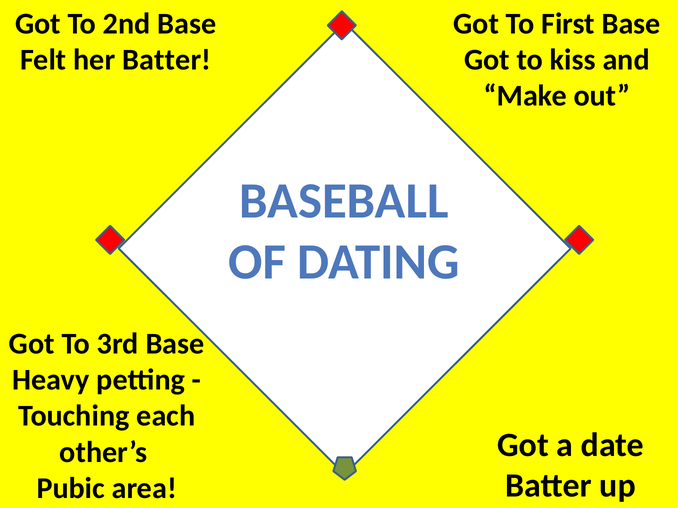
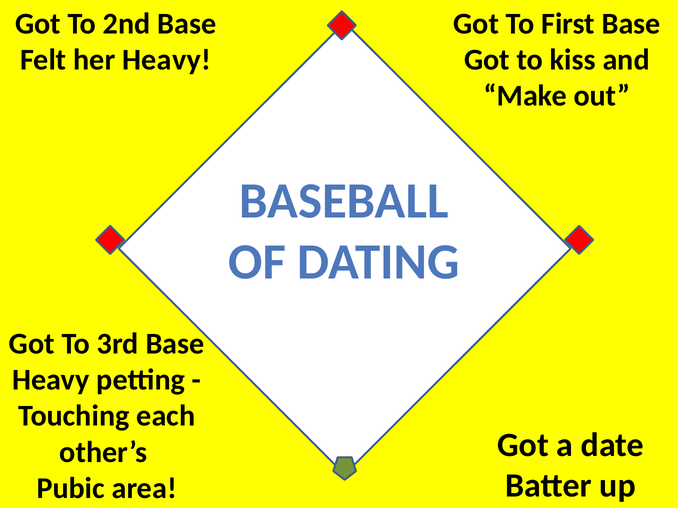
her Batter: Batter -> Heavy (167, 60)
